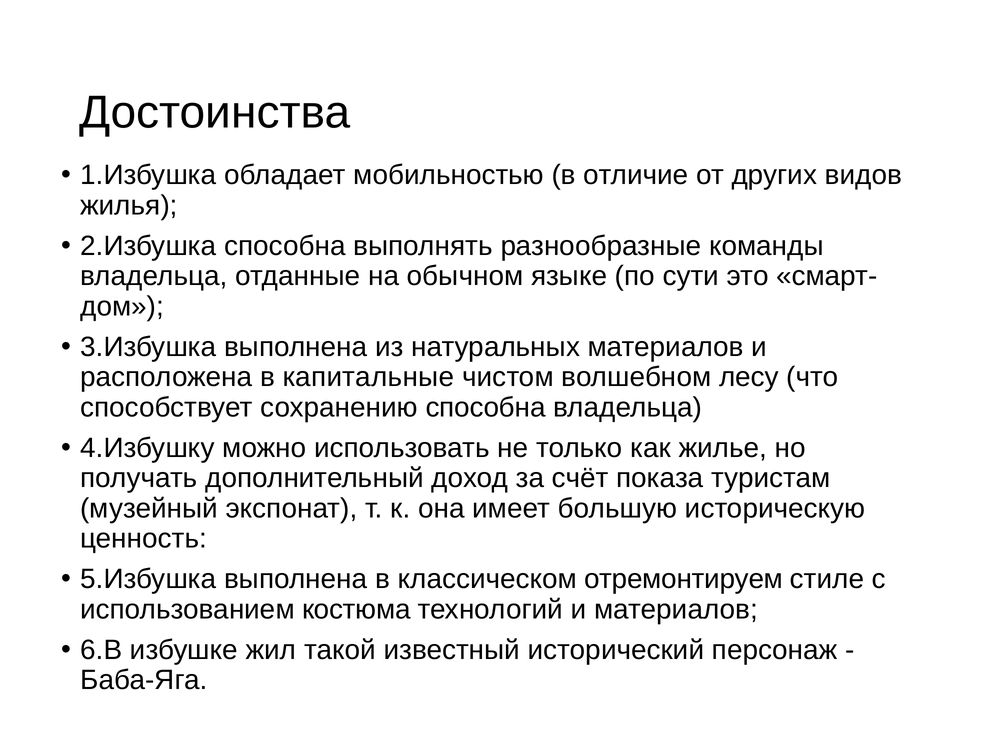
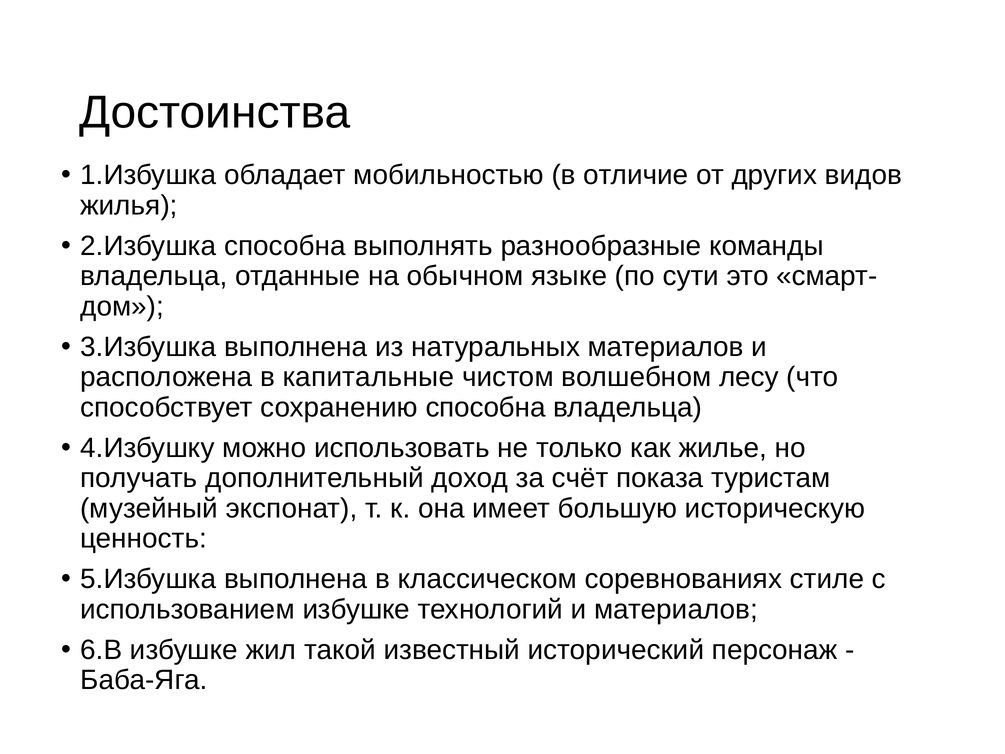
отремонтируем: отремонтируем -> соревнованиях (683, 579)
использованием костюма: костюма -> избушке (356, 609)
